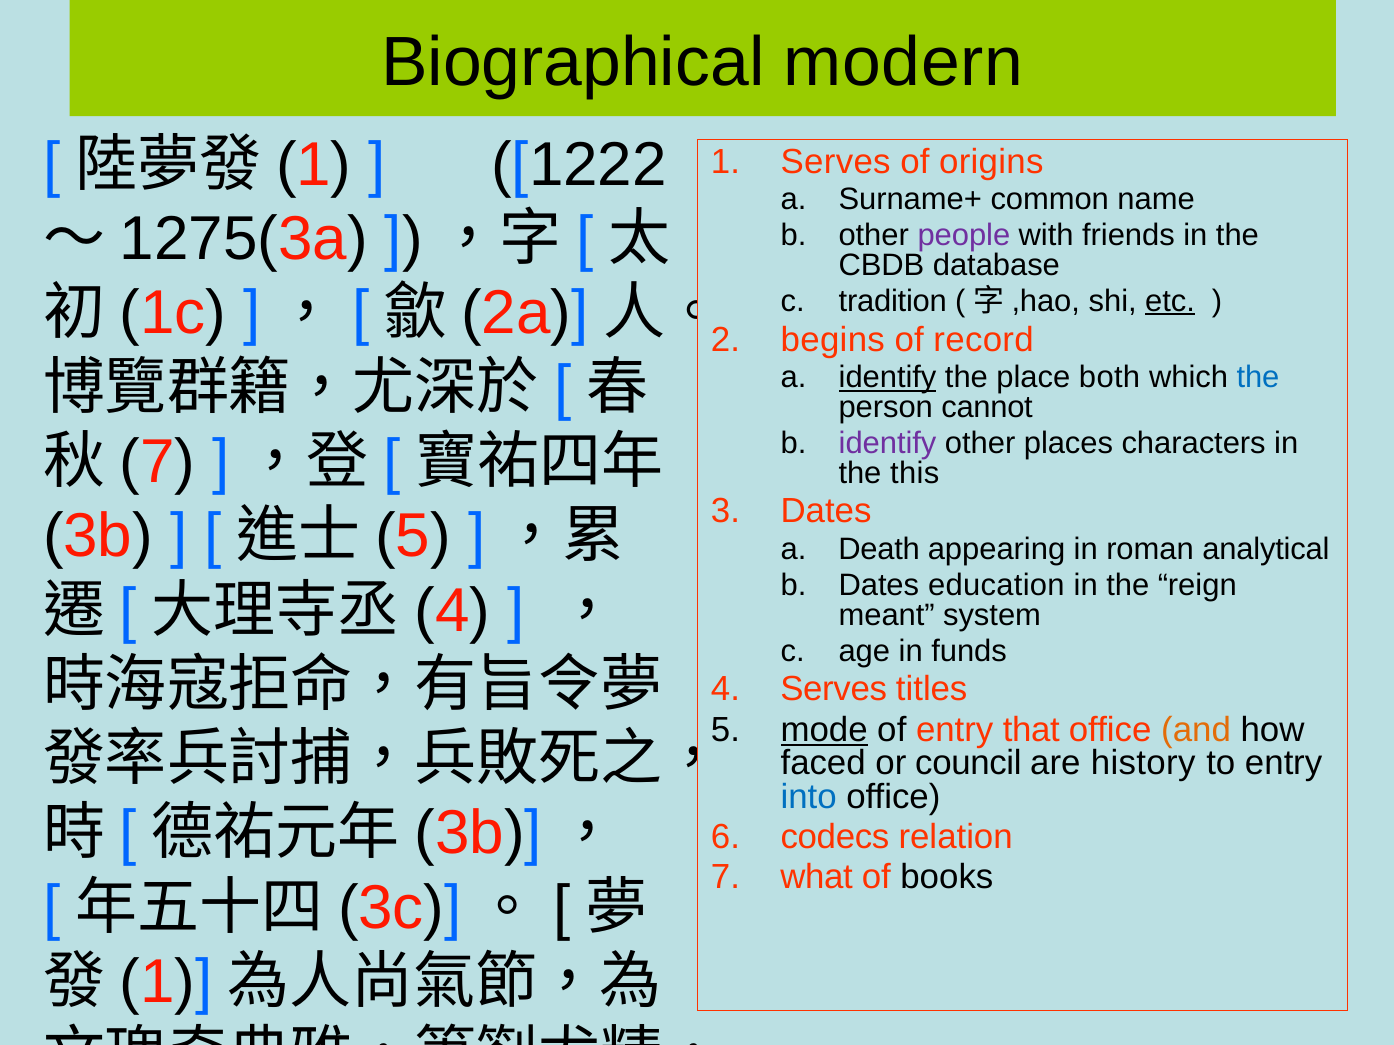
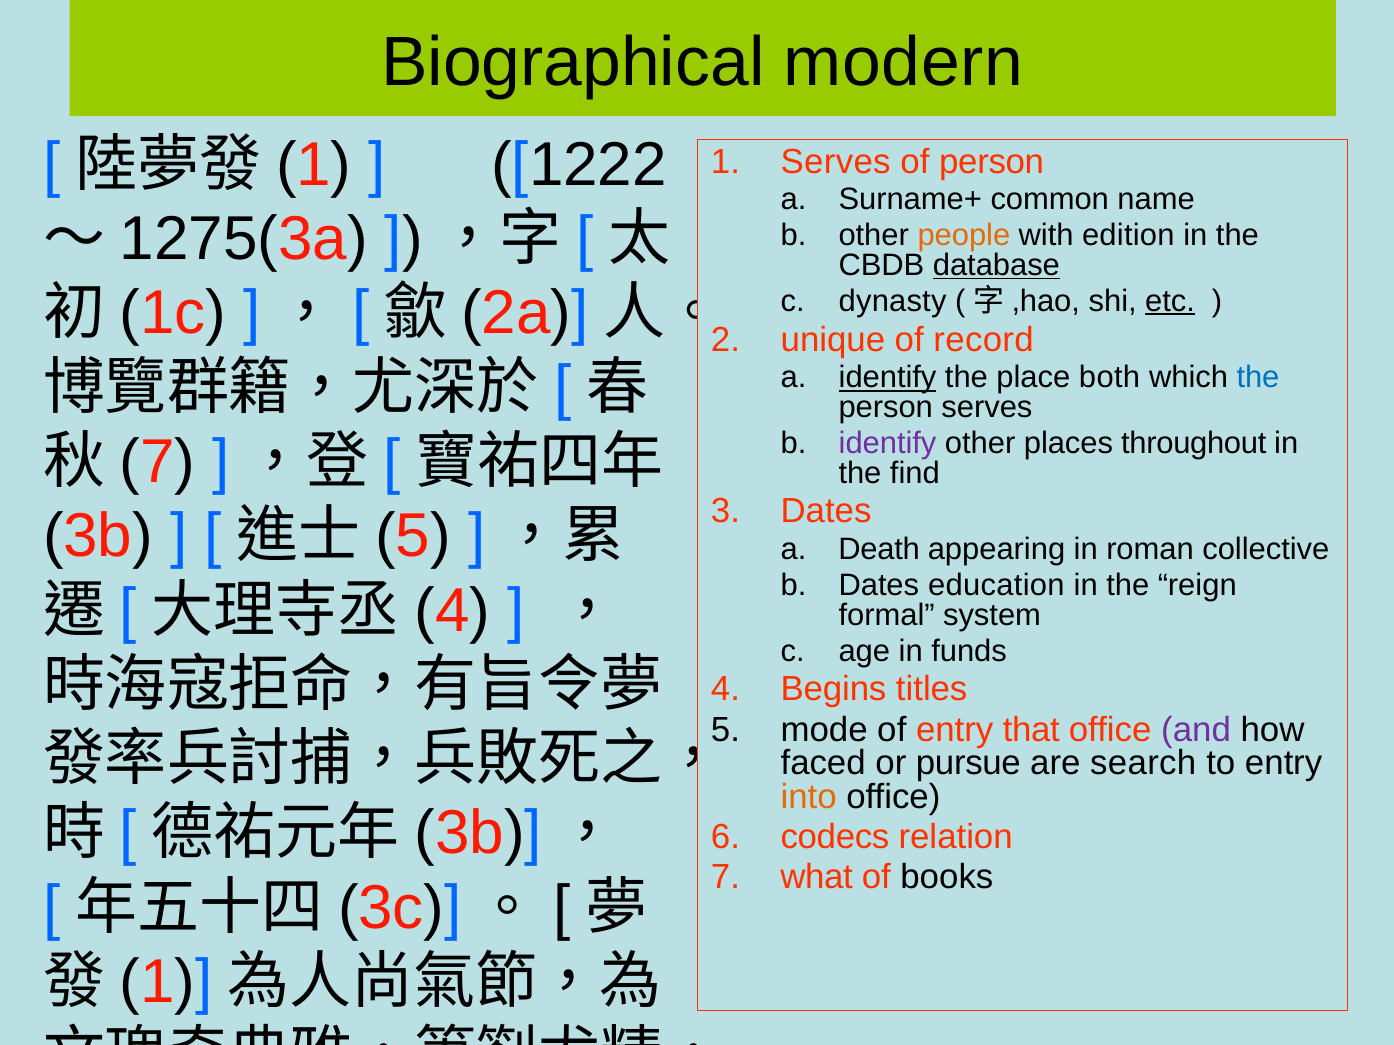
of origins: origins -> person (992, 162)
people colour: purple -> orange (964, 236)
friends: friends -> edition (1128, 236)
database underline: none -> present (996, 265)
tradition: tradition -> dynasty (893, 301)
begins: begins -> unique (833, 340)
person cannot: cannot -> serves (987, 407)
characters: characters -> throughout (1194, 443)
this: this -> find (915, 473)
analytical: analytical -> collective (1266, 549)
meant: meant -> formal (887, 615)
Serves: Serves -> Begins (834, 690)
mode underline: present -> none (824, 730)
and colour: orange -> purple (1196, 730)
council: council -> pursue (968, 763)
history: history -> search (1143, 763)
into colour: blue -> orange (809, 797)
